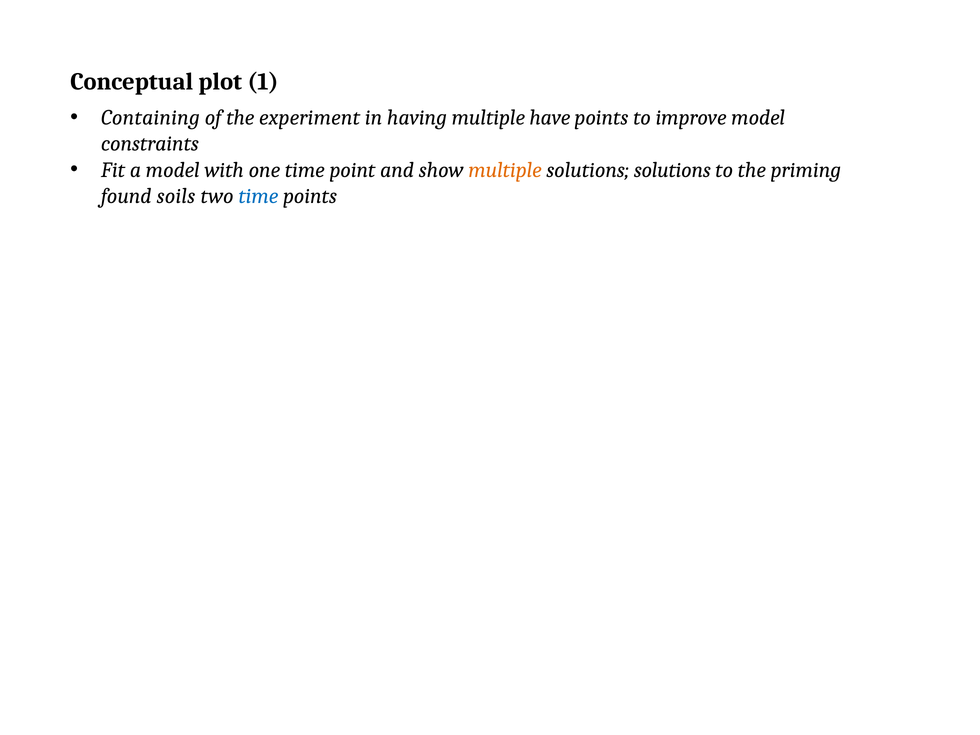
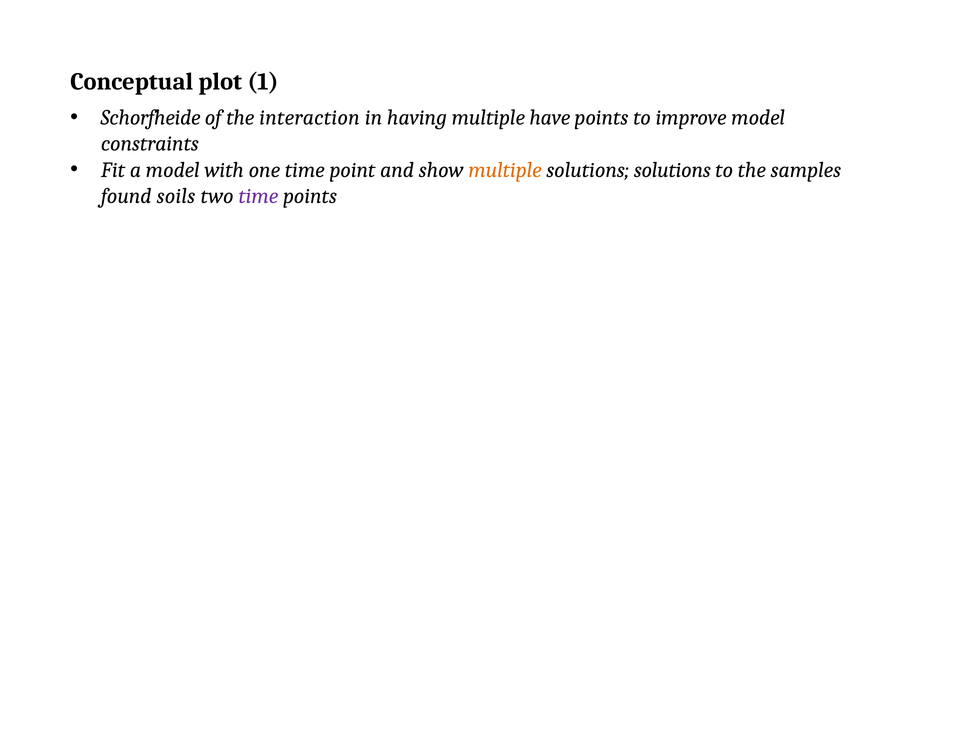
Containing: Containing -> Schorfheide (151, 118)
experiment: experiment -> interaction (310, 118)
priming: priming -> samples (806, 170)
time colour: blue -> purple (258, 196)
